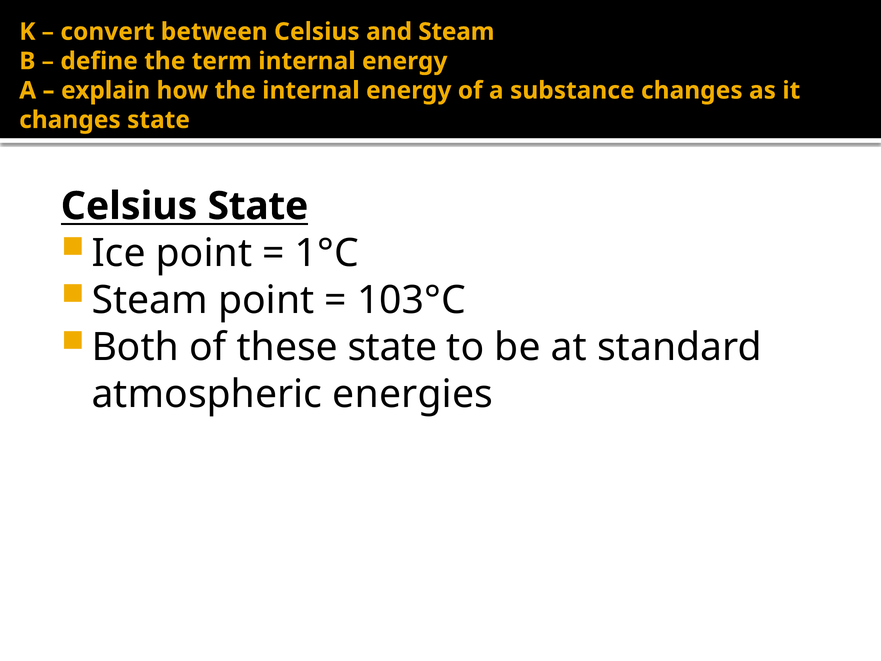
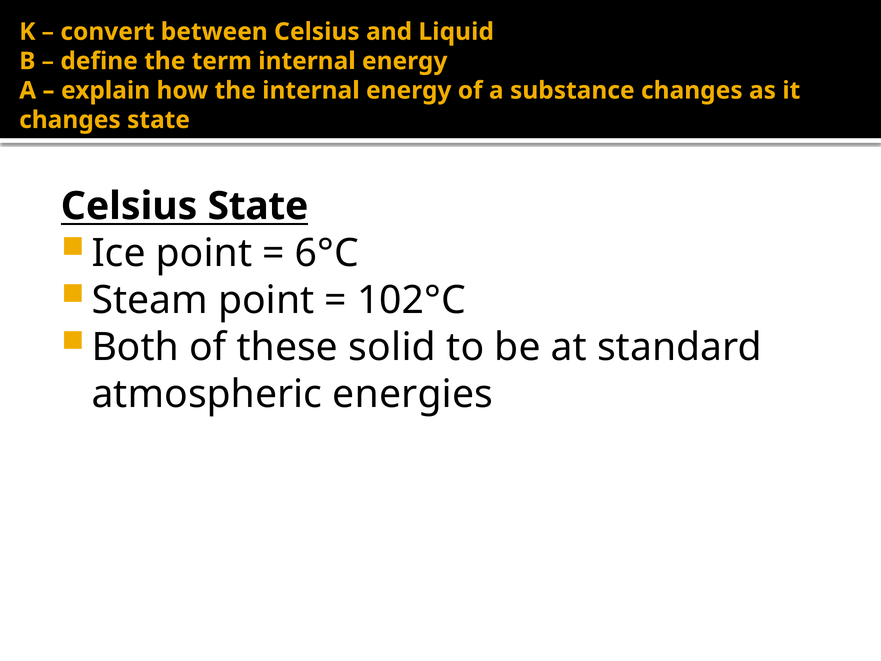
and Steam: Steam -> Liquid (456, 32)
1°C: 1°C -> 6°C (327, 253)
103°C: 103°C -> 102°C (411, 300)
these state: state -> solid (392, 347)
